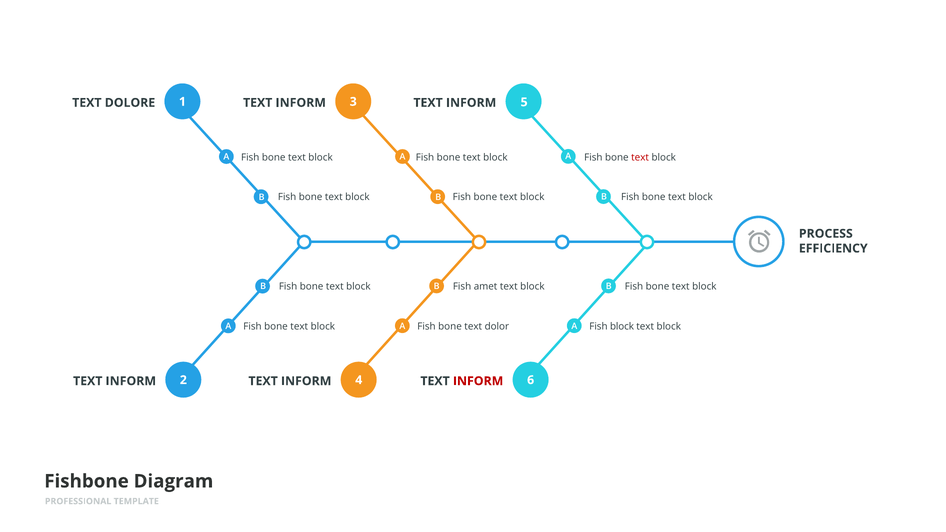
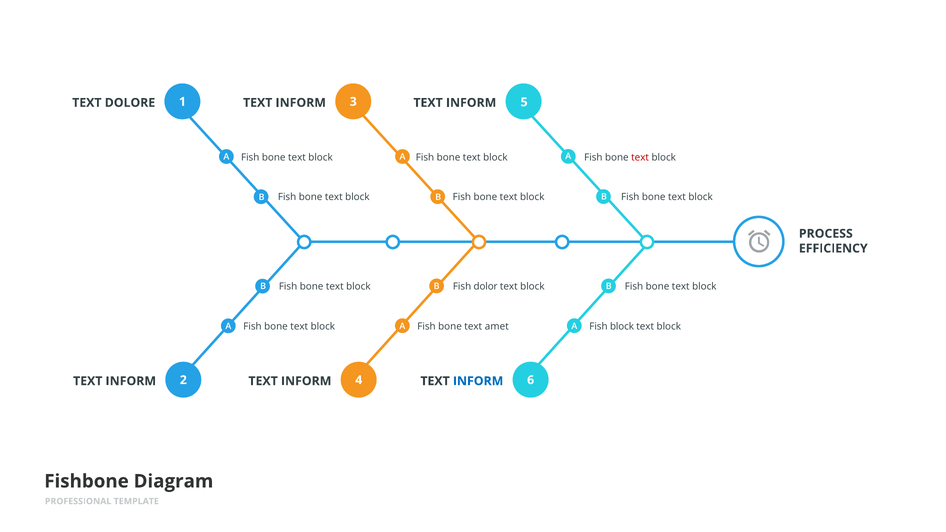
amet: amet -> dolor (486, 287)
dolor: dolor -> amet (497, 327)
INFORM colour: red -> blue (478, 381)
